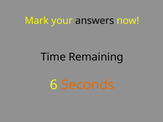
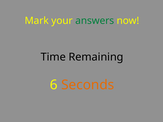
answers colour: black -> green (95, 21)
